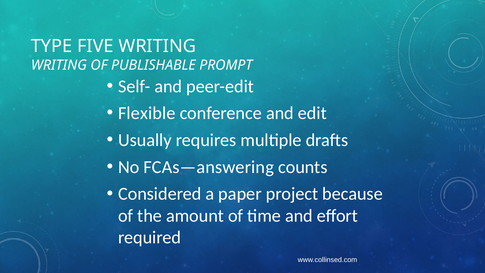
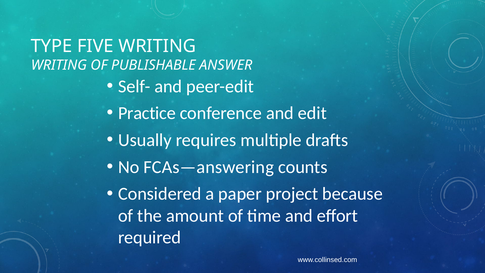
PROMPT: PROMPT -> ANSWER (226, 65)
Flexible: Flexible -> Practice (147, 113)
